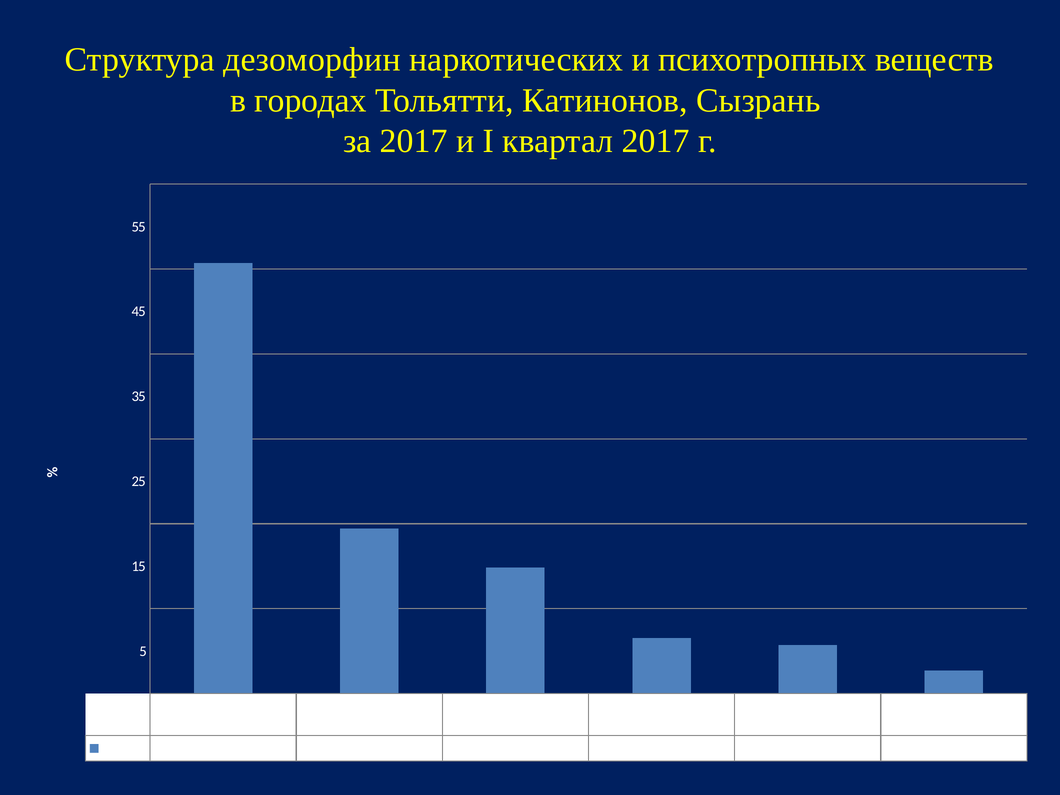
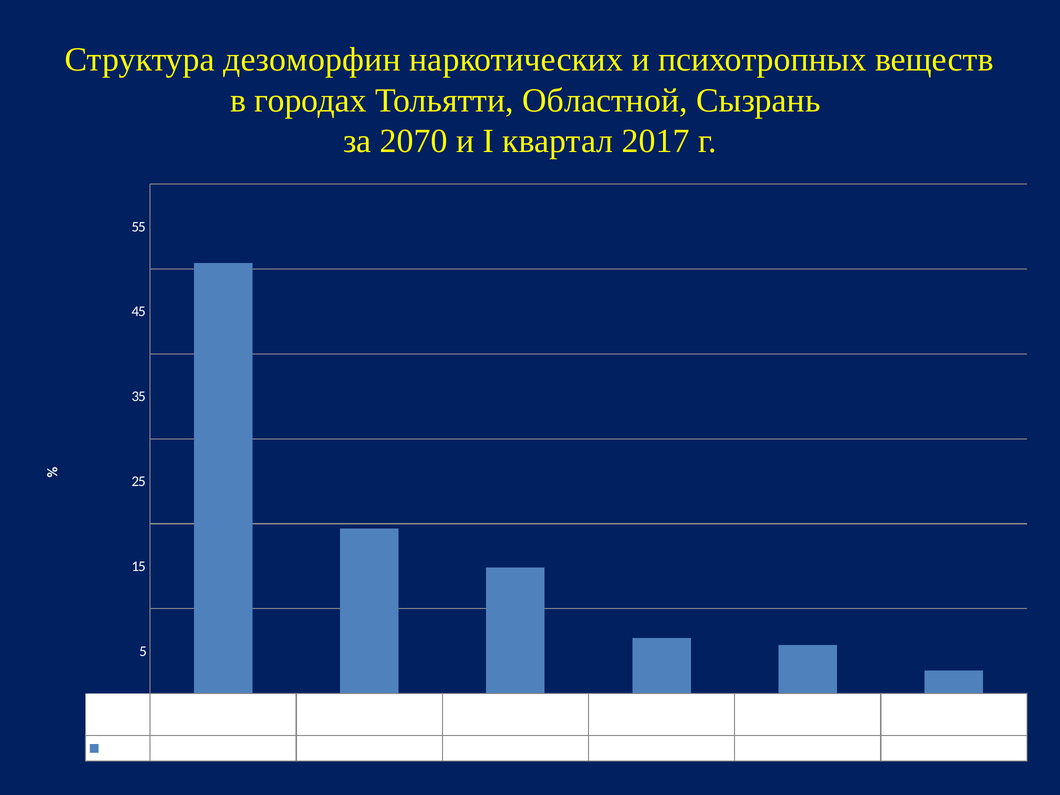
Катинонов: Катинонов -> Областной (605, 100)
за 2017: 2017 -> 2070 (414, 141)
